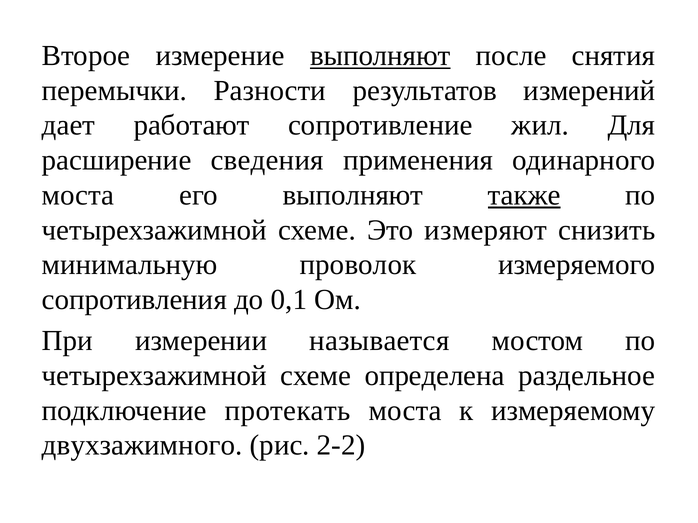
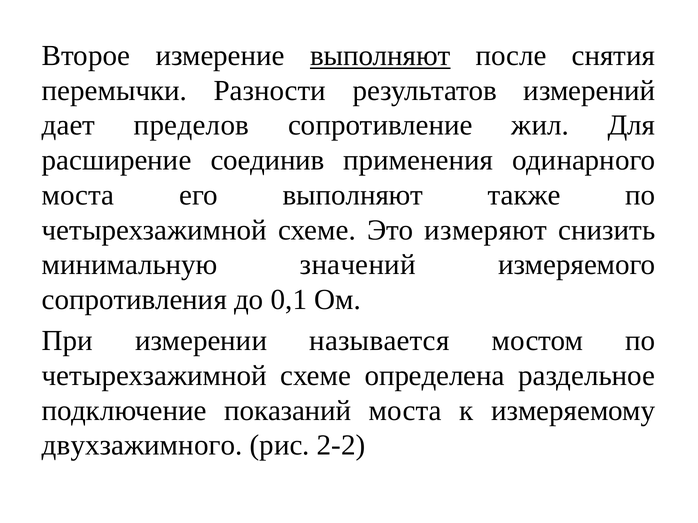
работают: работают -> пределов (191, 125)
сведения: сведения -> соединив (268, 160)
также underline: present -> none (524, 195)
проволок: проволок -> значений (358, 265)
протекать: протекать -> показаний (288, 411)
